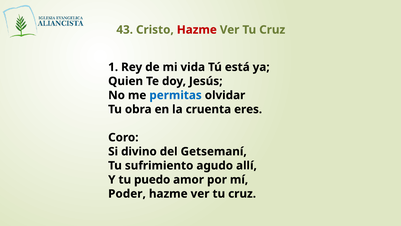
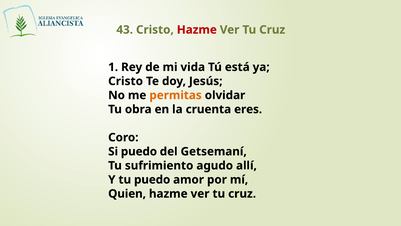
Quien: Quien -> Cristo (126, 81)
permitas colour: blue -> orange (176, 95)
Si divino: divino -> puedo (139, 151)
Poder: Poder -> Quien (127, 193)
